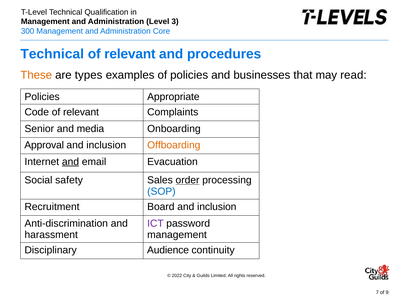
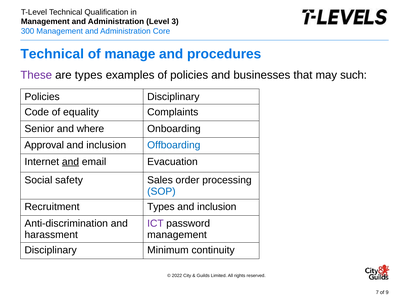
relevant: relevant -> manage (130, 54)
These colour: orange -> purple (36, 75)
read: read -> such (354, 75)
Policies Appropriate: Appropriate -> Disciplinary (173, 97)
Code of relevant: relevant -> equality (81, 112)
media: media -> where (90, 129)
Offboarding colour: orange -> blue (174, 146)
order underline: present -> none (188, 181)
Recruitment Board: Board -> Types (161, 207)
Audience: Audience -> Minimum (168, 251)
